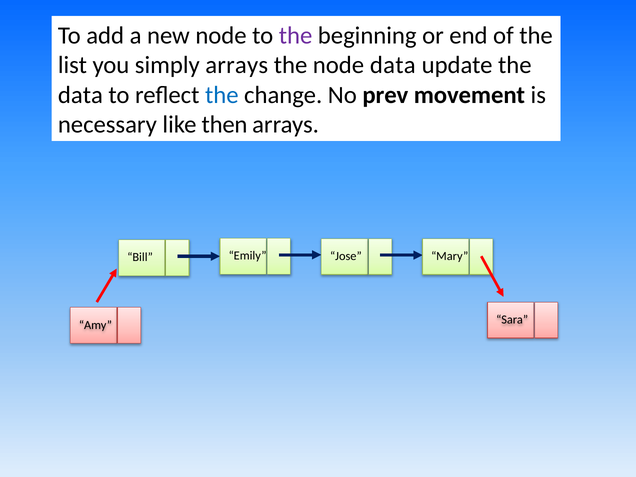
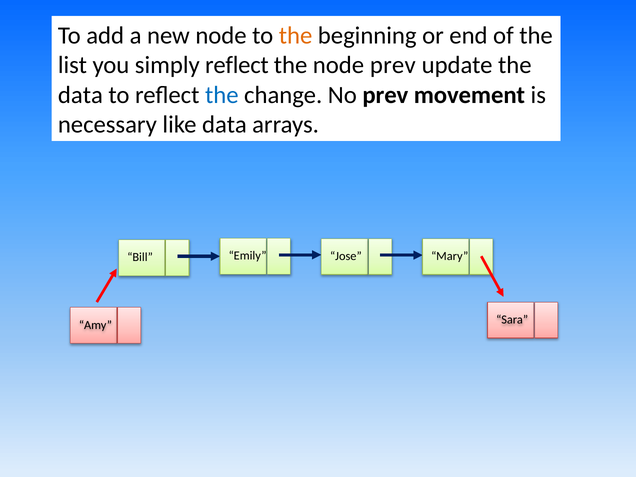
the colour: purple -> orange (296, 36)
simply arrays: arrays -> reflect (237, 65)
node data: data -> prev (393, 65)
like then: then -> data (224, 125)
